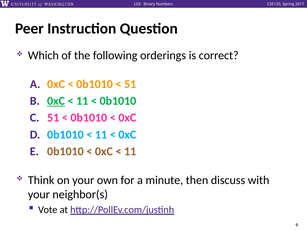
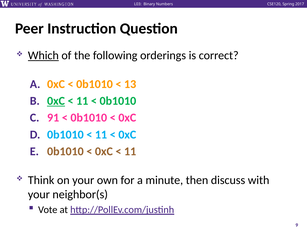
Which underline: none -> present (43, 55)
51: 51 -> 13 (130, 84)
51: 51 -> 91 (53, 117)
